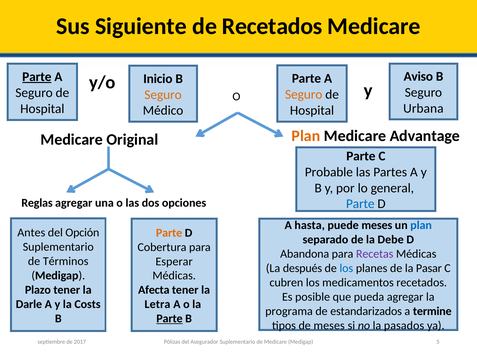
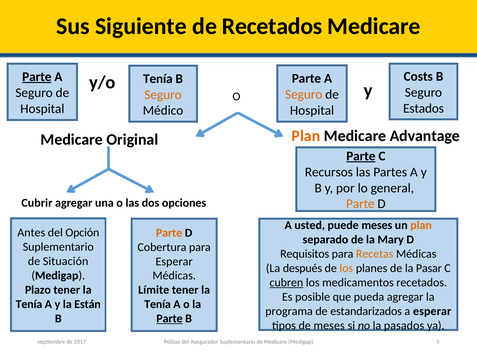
Aviso: Aviso -> Costs (418, 77)
Inicio: Inicio -> Tenía (158, 79)
Urbana: Urbana -> Estados (424, 108)
Parte underline: none -> present (361, 156)
Probable: Probable -> Recursos (329, 172)
Reglas: Reglas -> Cubrir (37, 203)
Parte colour: blue -> orange (360, 204)
hasta: hasta -> usted (310, 225)
plan colour: blue -> orange (421, 225)
Debe: Debe -> Mary (391, 239)
Abandona: Abandona -> Requisitos (305, 254)
Recetas colour: purple -> orange (375, 254)
Términos: Términos -> Situación (66, 261)
los colour: blue -> orange (346, 268)
cubren underline: none -> present (286, 282)
Afecta: Afecta -> Límite (154, 290)
Darle: Darle -> Tenía (29, 304)
Costs: Costs -> Están (88, 304)
Letra: Letra -> Tenía (158, 304)
a termine: termine -> esperar (432, 311)
